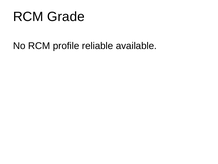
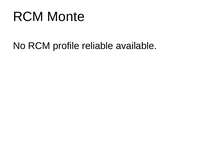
Grade: Grade -> Monte (66, 17)
